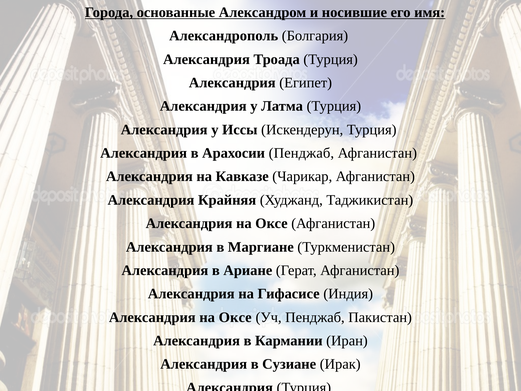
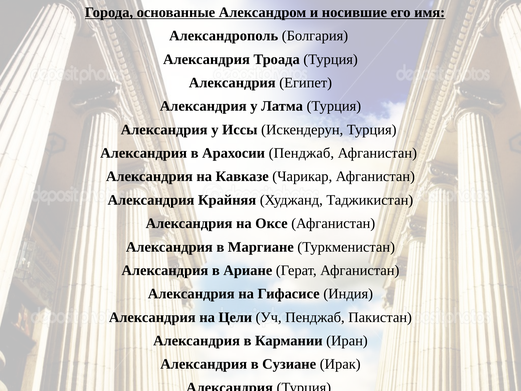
Оксе: Оксе -> Цели (235, 317)
